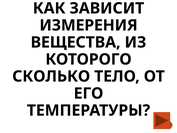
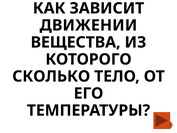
ИЗМЕРЕНИЯ: ИЗМЕРЕНИЯ -> ДВИЖЕНИИ (88, 25)
